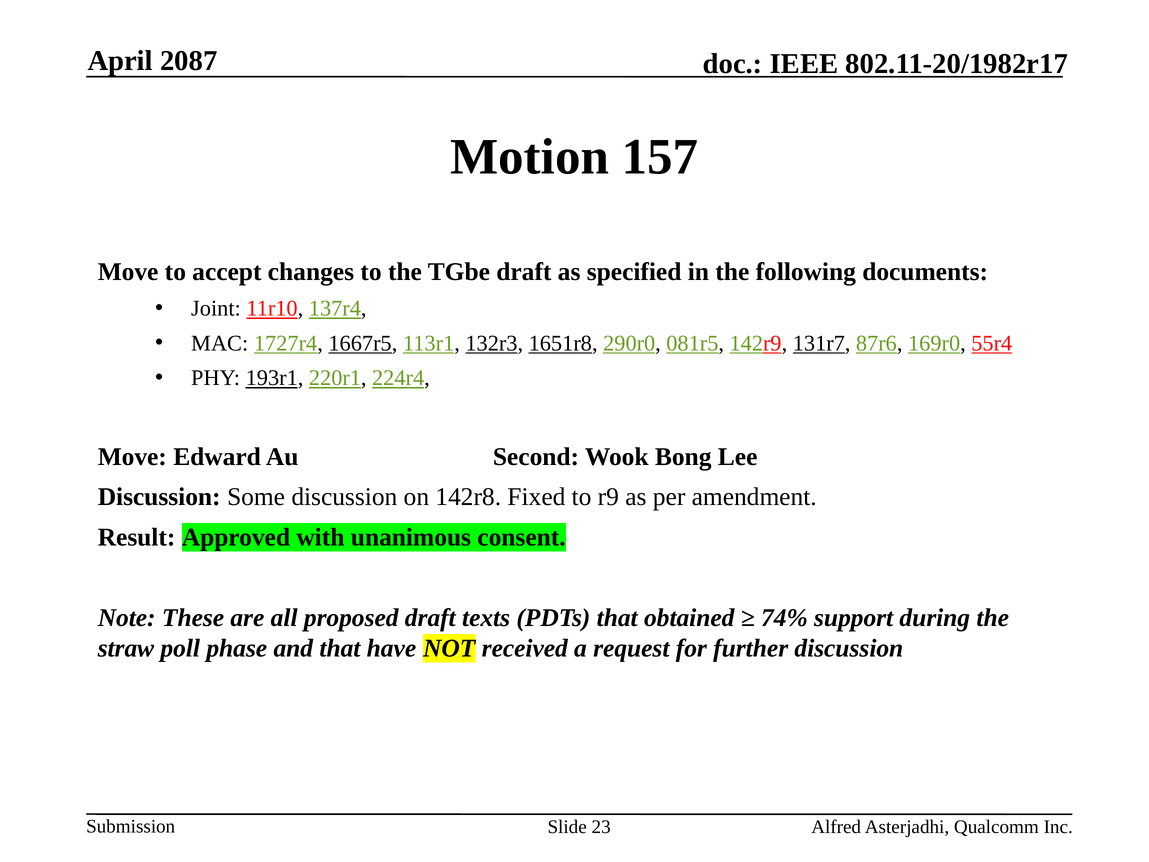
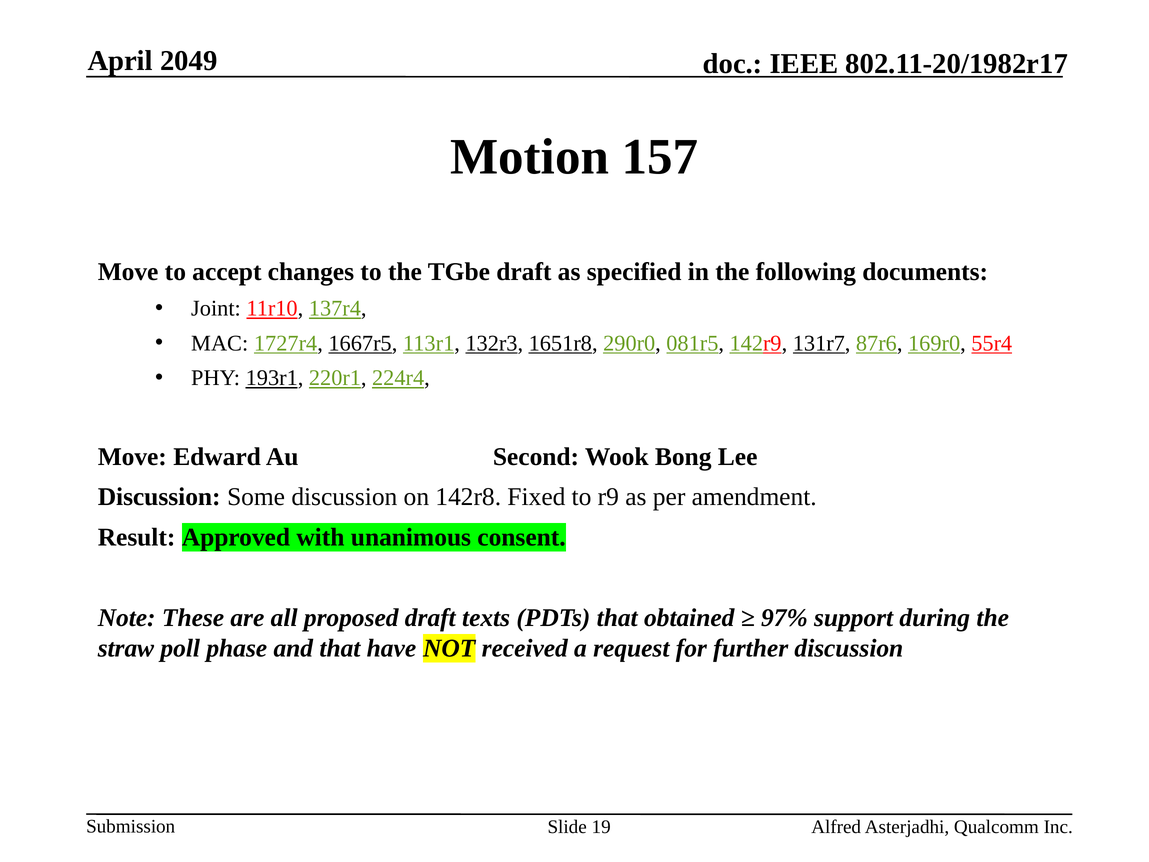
2087: 2087 -> 2049 (189, 61)
74%: 74% -> 97% (784, 617)
23: 23 -> 19 (601, 826)
